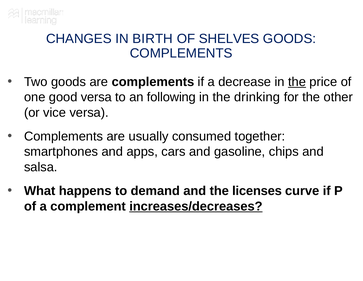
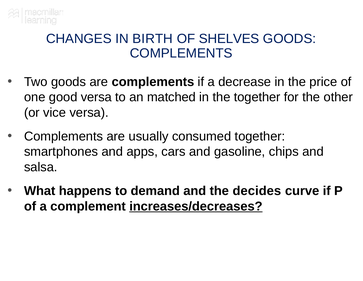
the underline: present -> none (297, 82)
following: following -> matched (171, 97)
the drinking: drinking -> together (257, 97)
licenses: licenses -> decides (257, 191)
